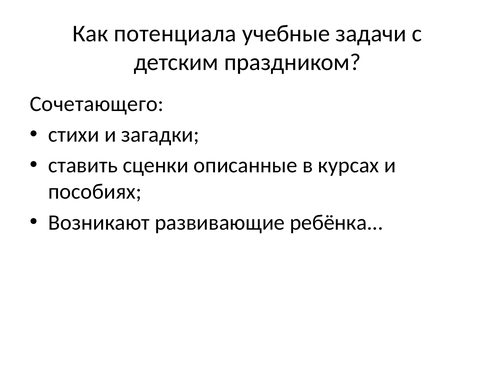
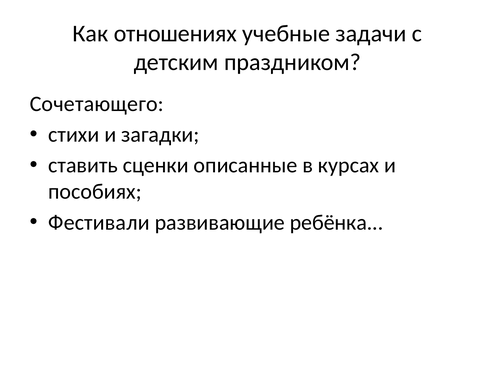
потенциала: потенциала -> отношениях (175, 33)
Возникают: Возникают -> Фестивали (99, 223)
